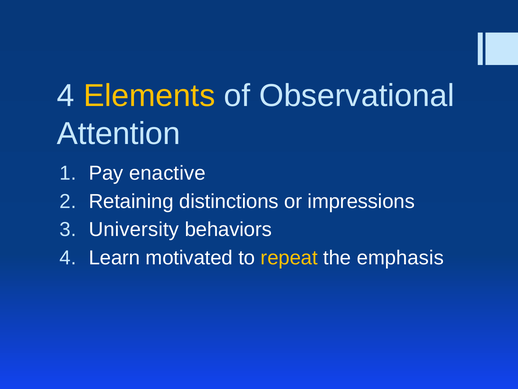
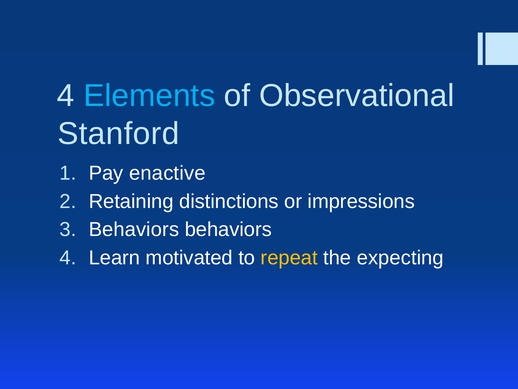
Elements colour: yellow -> light blue (149, 96)
Attention: Attention -> Stanford (118, 134)
University: University -> Behaviors (134, 229)
emphasis: emphasis -> expecting (400, 257)
